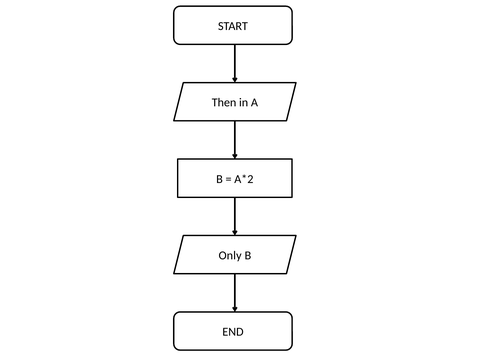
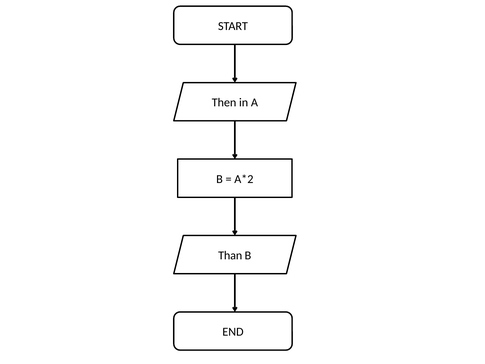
Only: Only -> Than (230, 255)
